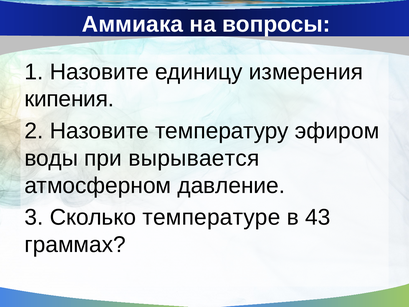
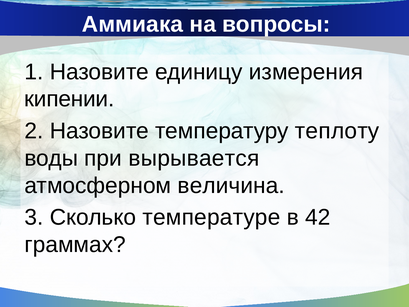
кипения: кипения -> кипении (69, 99)
эфиром: эфиром -> теплоту (337, 131)
давление: давление -> величина (231, 185)
43: 43 -> 42 (318, 217)
